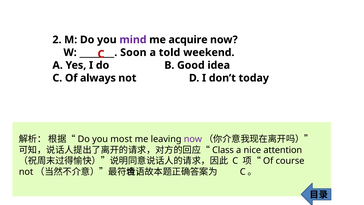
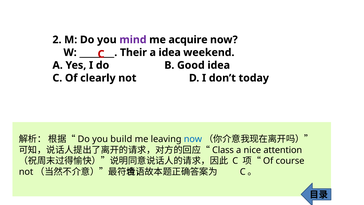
Soon: Soon -> Their (133, 52)
a told: told -> idea (170, 52)
always: always -> clearly (98, 78)
most: most -> build (121, 139)
now colour: purple -> blue (193, 139)
